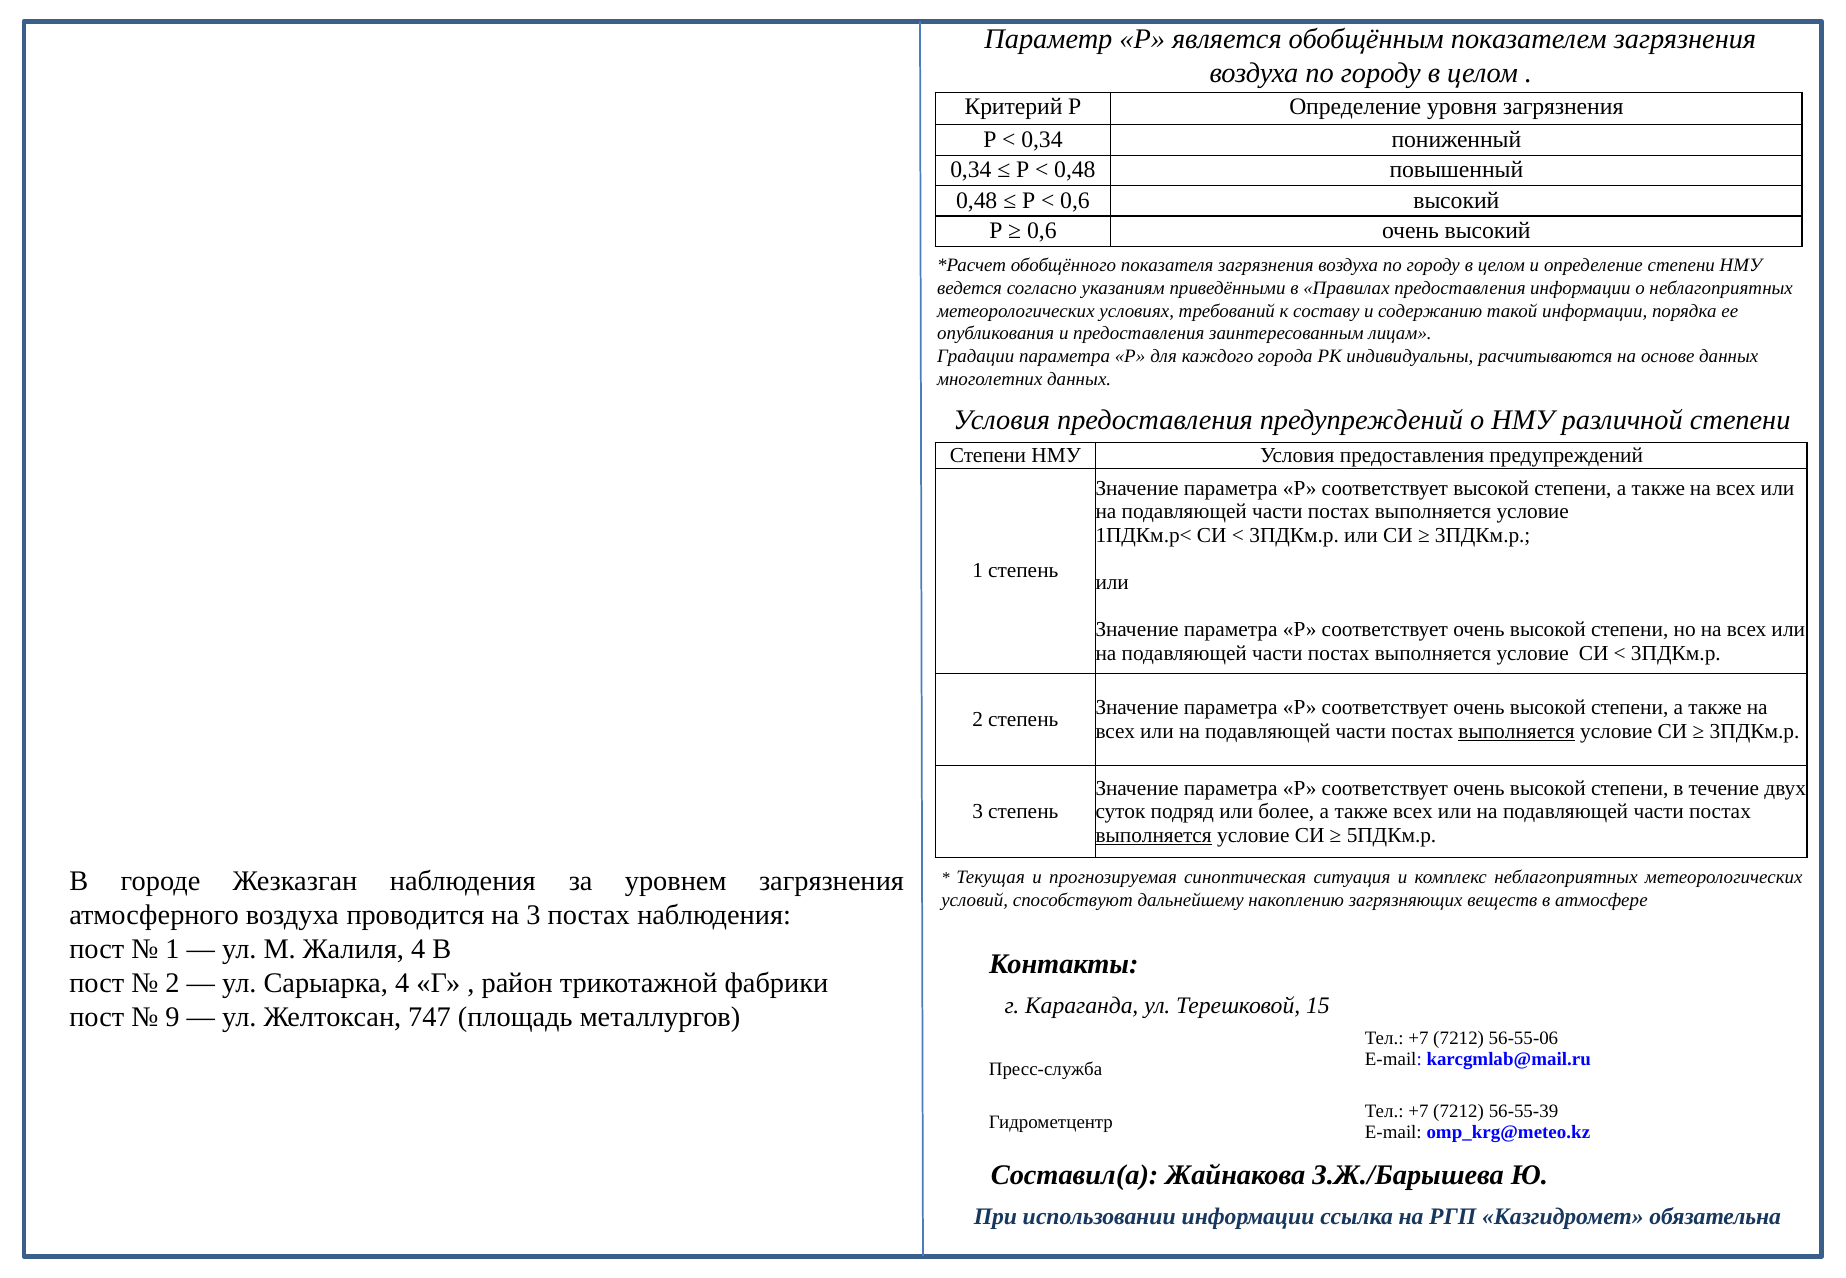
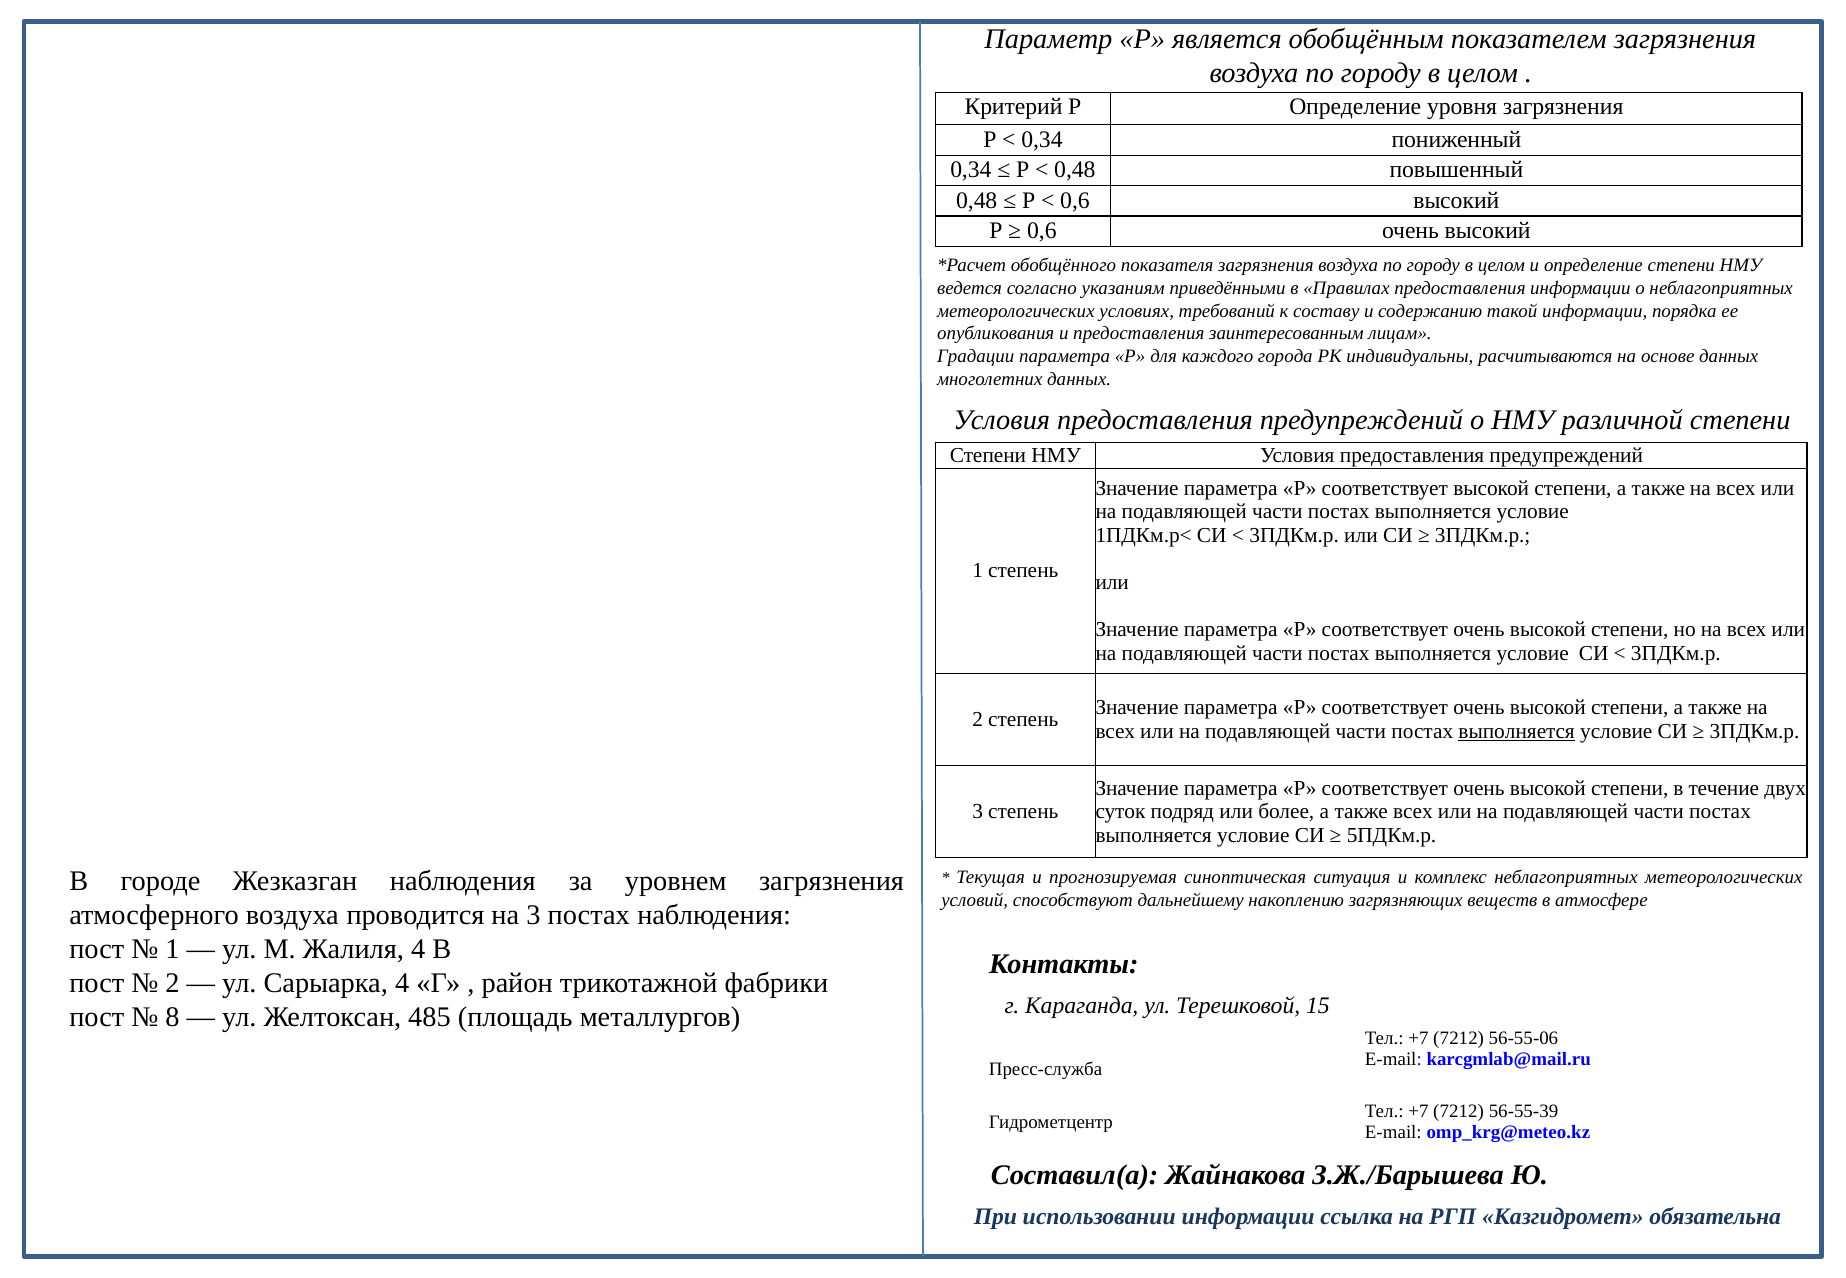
выполняется underline: present -> none (1154, 835)
9: 9 -> 8 (173, 1017)
747: 747 -> 485 (429, 1017)
